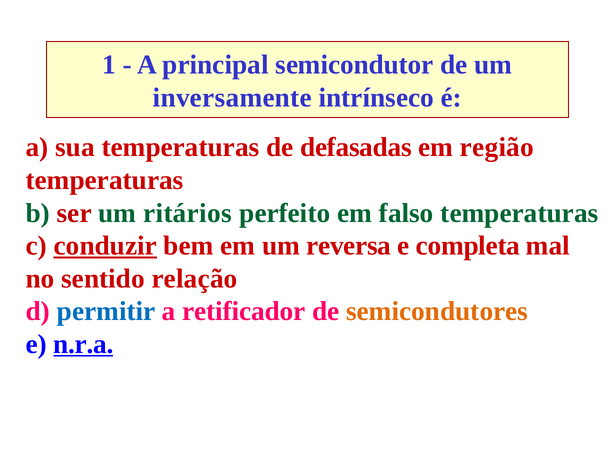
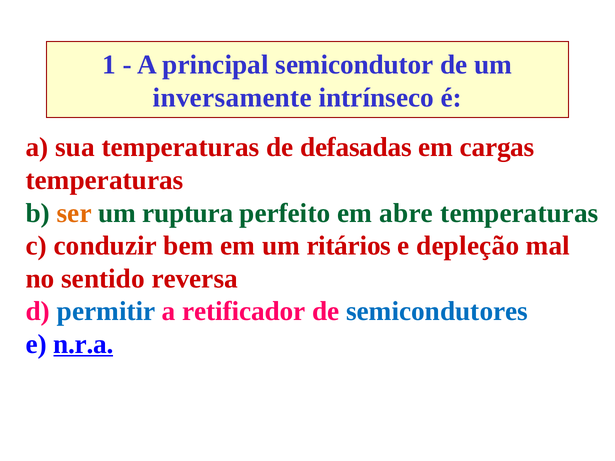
região: região -> cargas (497, 148)
ser colour: red -> orange (74, 213)
ritários: ritários -> ruptura (188, 213)
falso: falso -> abre (406, 213)
conduzir underline: present -> none (105, 246)
reversa: reversa -> ritários (349, 246)
completa: completa -> depleção (468, 246)
relação: relação -> reversa (195, 279)
semicondutores colour: orange -> blue (437, 312)
